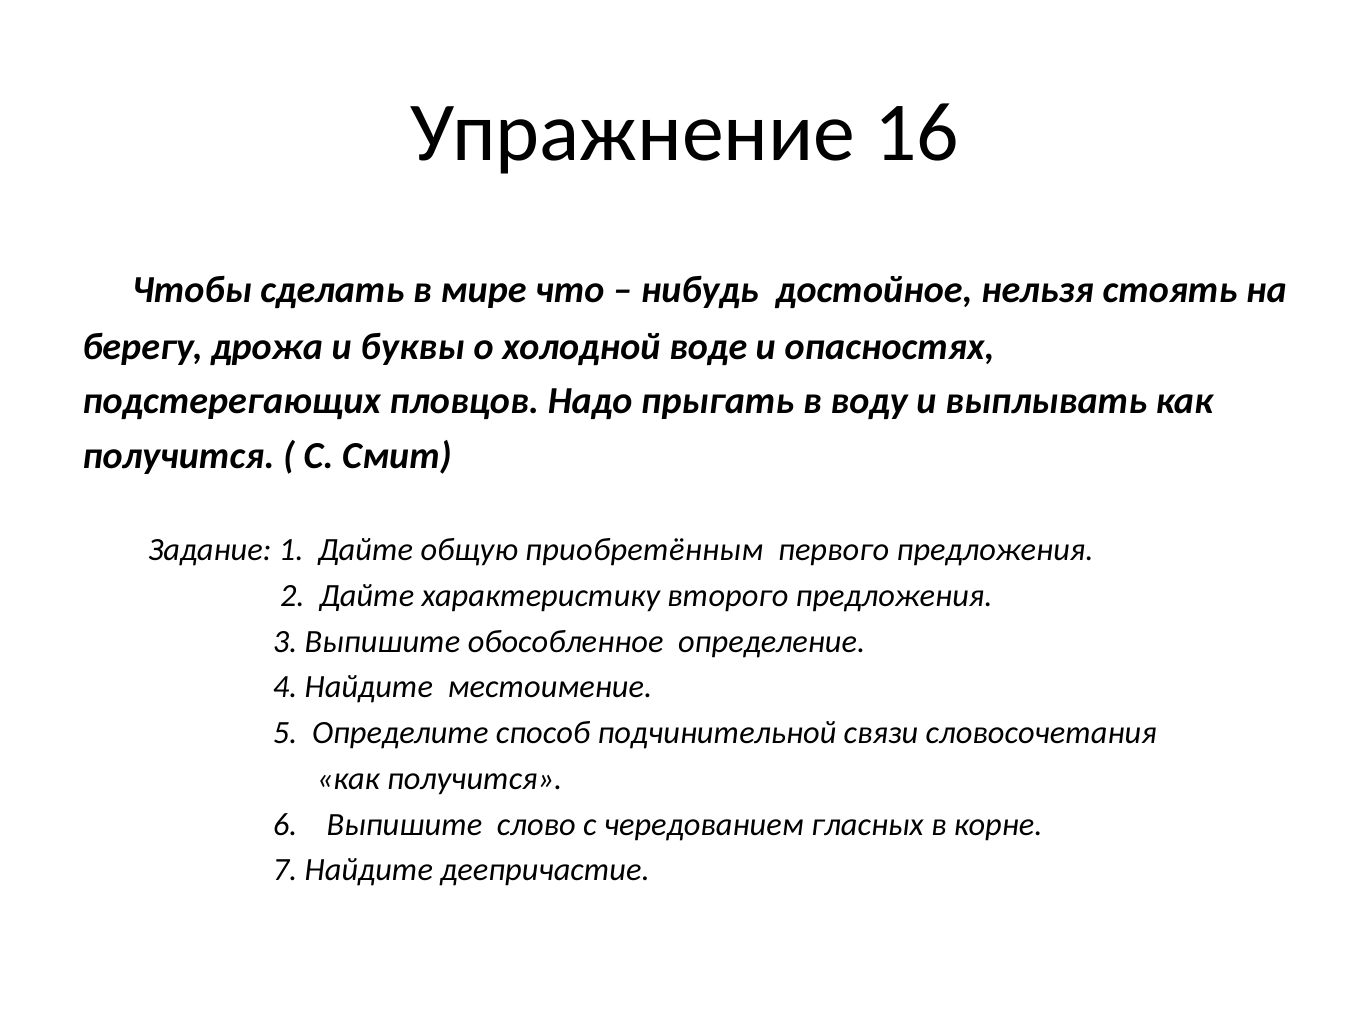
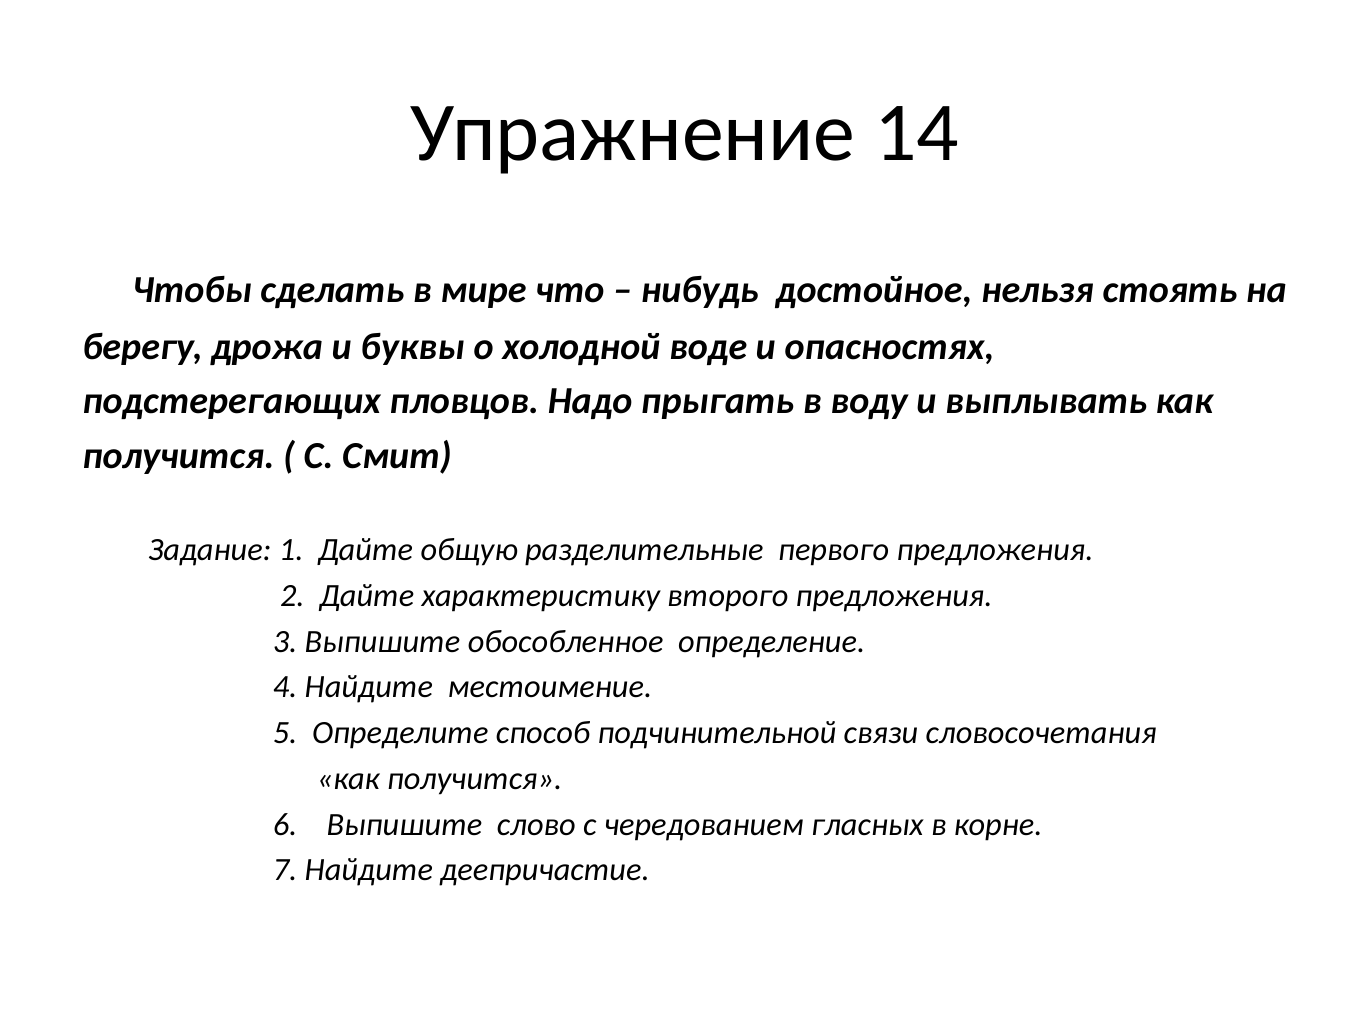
16: 16 -> 14 (917, 133)
приобретённым: приобретённым -> разделительные (644, 550)
